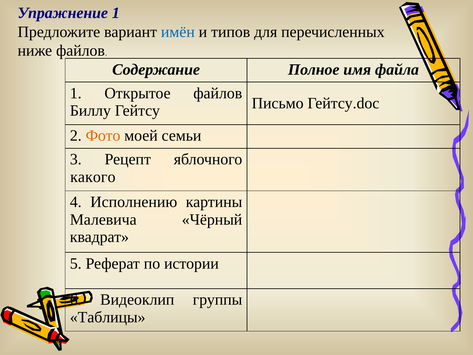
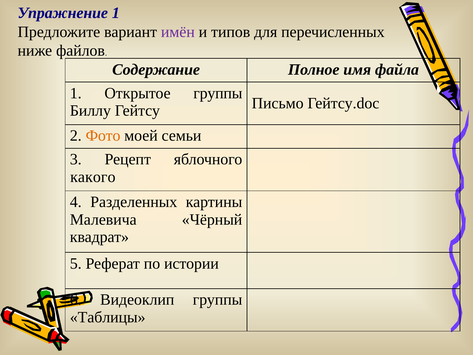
имён colour: blue -> purple (178, 32)
Открытое файлов: файлов -> группы (218, 93)
Исполнению: Исполнению -> Разделенных (134, 202)
